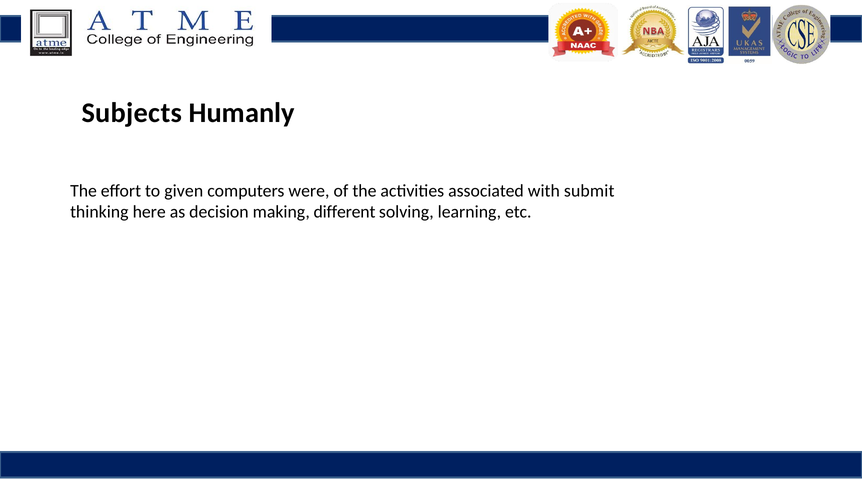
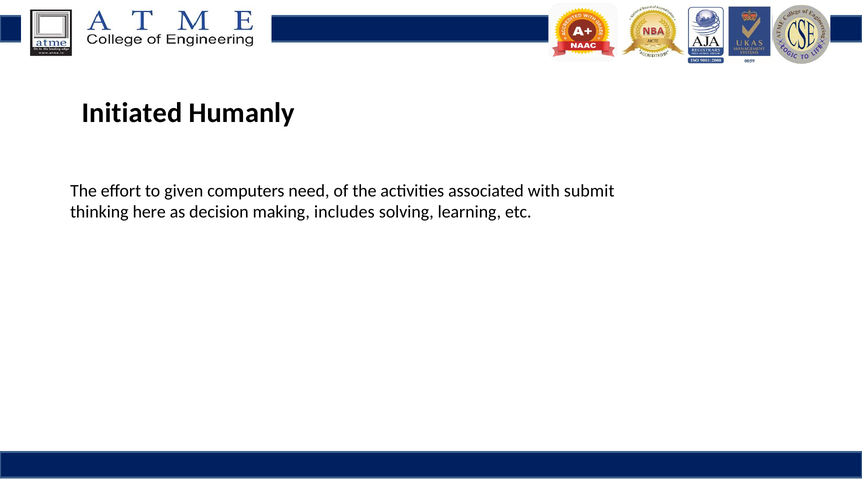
Subjects: Subjects -> Initiated (132, 113)
were: were -> need (309, 191)
different: different -> includes (344, 212)
